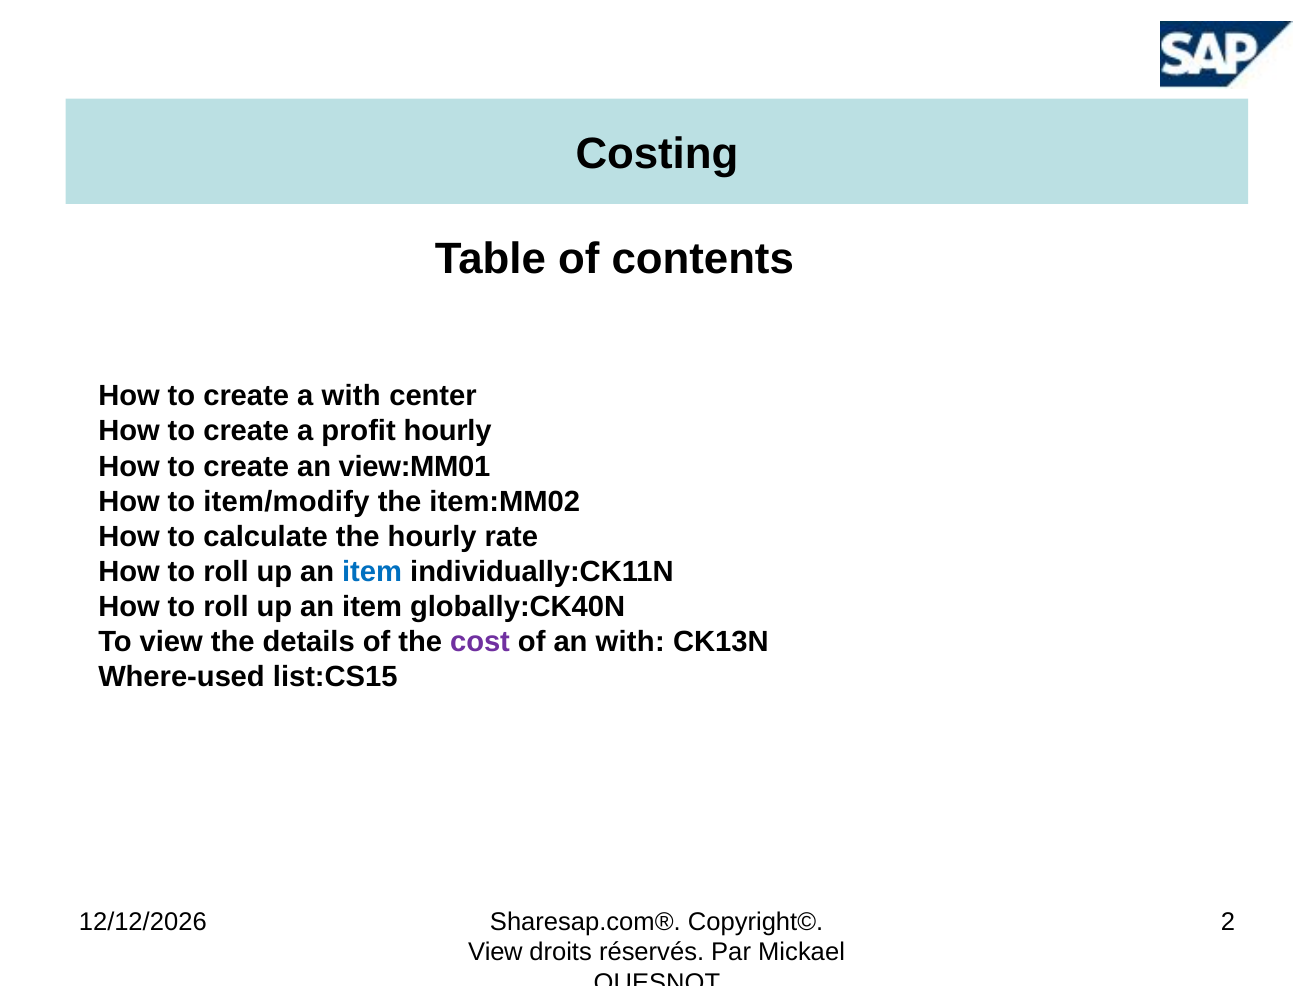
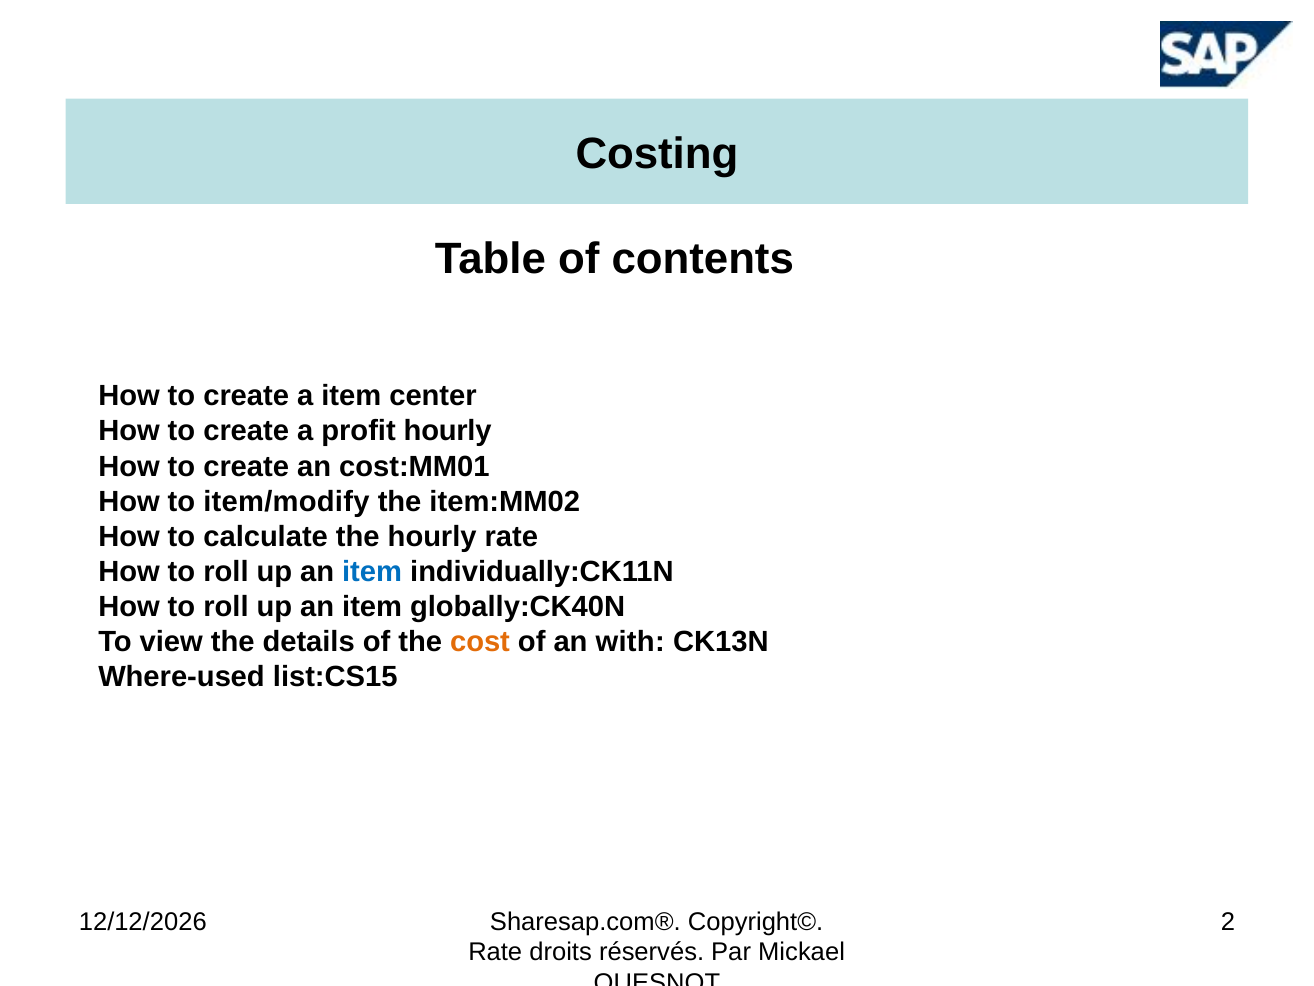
a with: with -> item (351, 396)
view:MM01: view:MM01 -> cost:MM01 (414, 466)
cost colour: purple -> orange (480, 641)
View: View -> Rate (495, 952)
